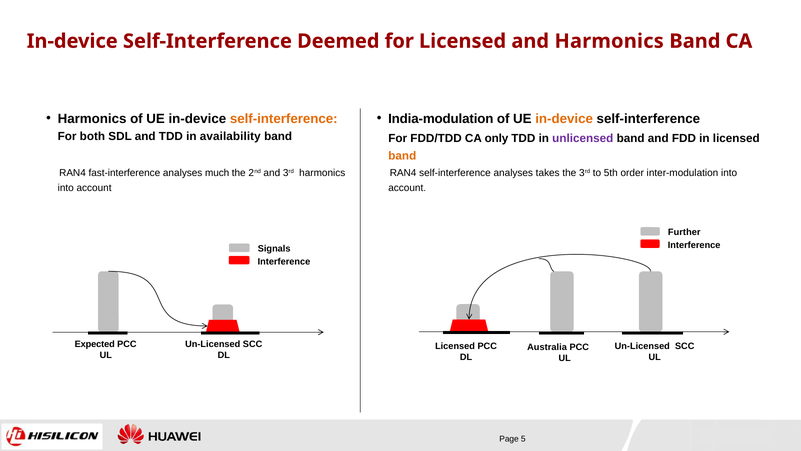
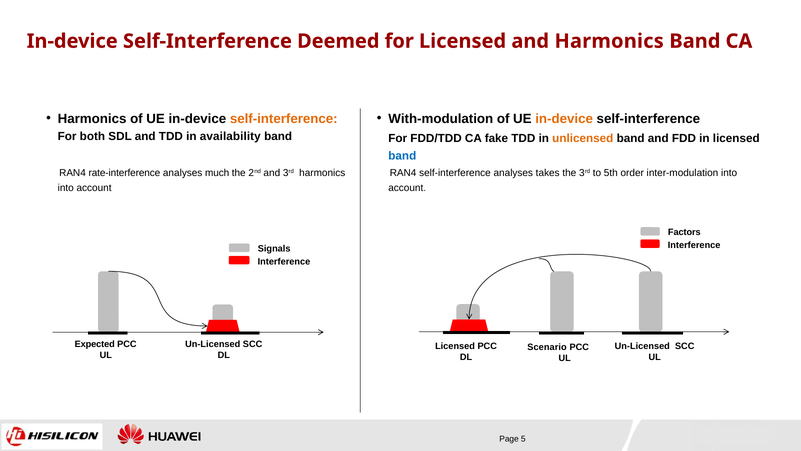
India-modulation: India-modulation -> With-modulation (441, 119)
only: only -> fake (496, 138)
unlicensed colour: purple -> orange (583, 138)
band colour: orange -> blue (402, 155)
fast-interference: fast-interference -> rate-interference (124, 173)
Further: Further -> Factors (684, 232)
Australia: Australia -> Scenario (547, 347)
